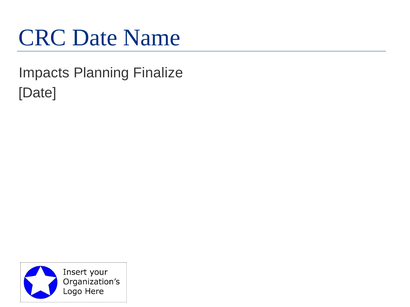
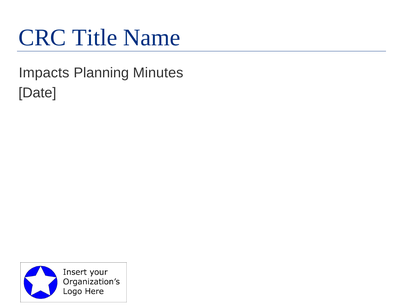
CRC Date: Date -> Title (95, 38)
Finalize: Finalize -> Minutes (158, 73)
